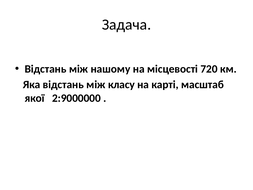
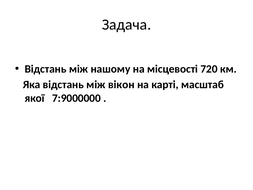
класу: класу -> вікон (121, 85)
2:9000000: 2:9000000 -> 7:9000000 (76, 98)
